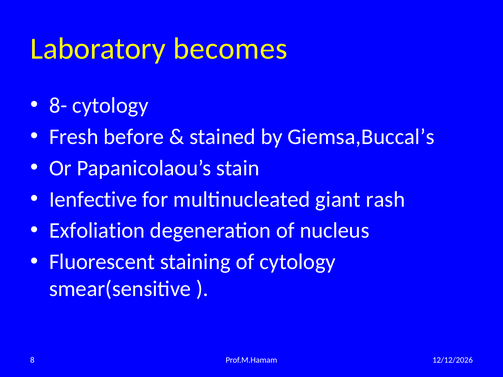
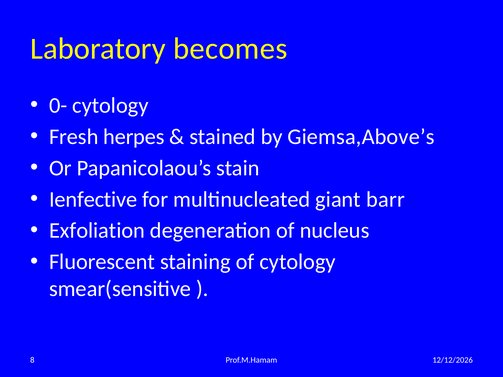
8-: 8- -> 0- (58, 106)
before: before -> herpes (134, 137)
Giemsa,Buccal’s: Giemsa,Buccal’s -> Giemsa,Above’s (361, 137)
rash: rash -> barr (385, 199)
